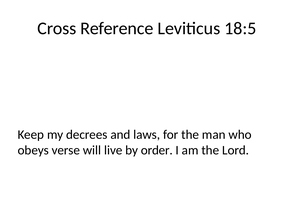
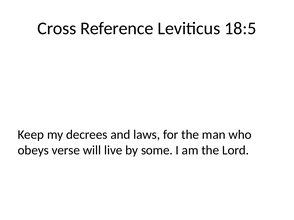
order: order -> some (157, 151)
